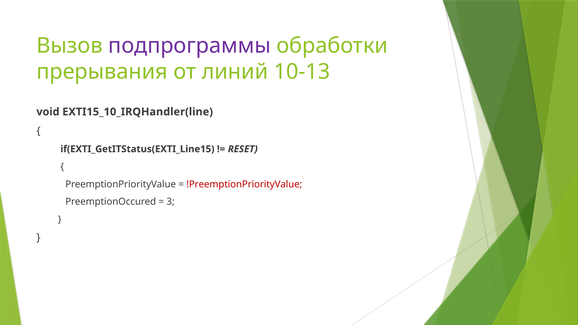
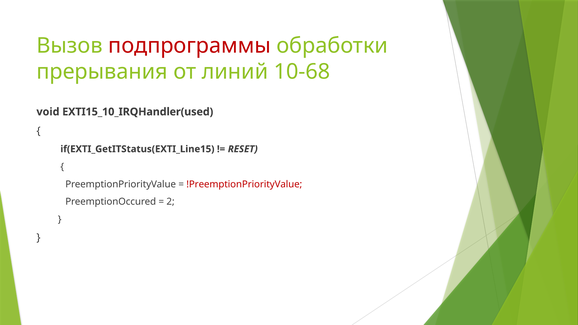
подпрограммы colour: purple -> red (190, 46)
10-13: 10-13 -> 10-68 (302, 72)
EXTI15_10_IRQHandler(line: EXTI15_10_IRQHandler(line -> EXTI15_10_IRQHandler(used (138, 112)
3: 3 -> 2 (171, 202)
